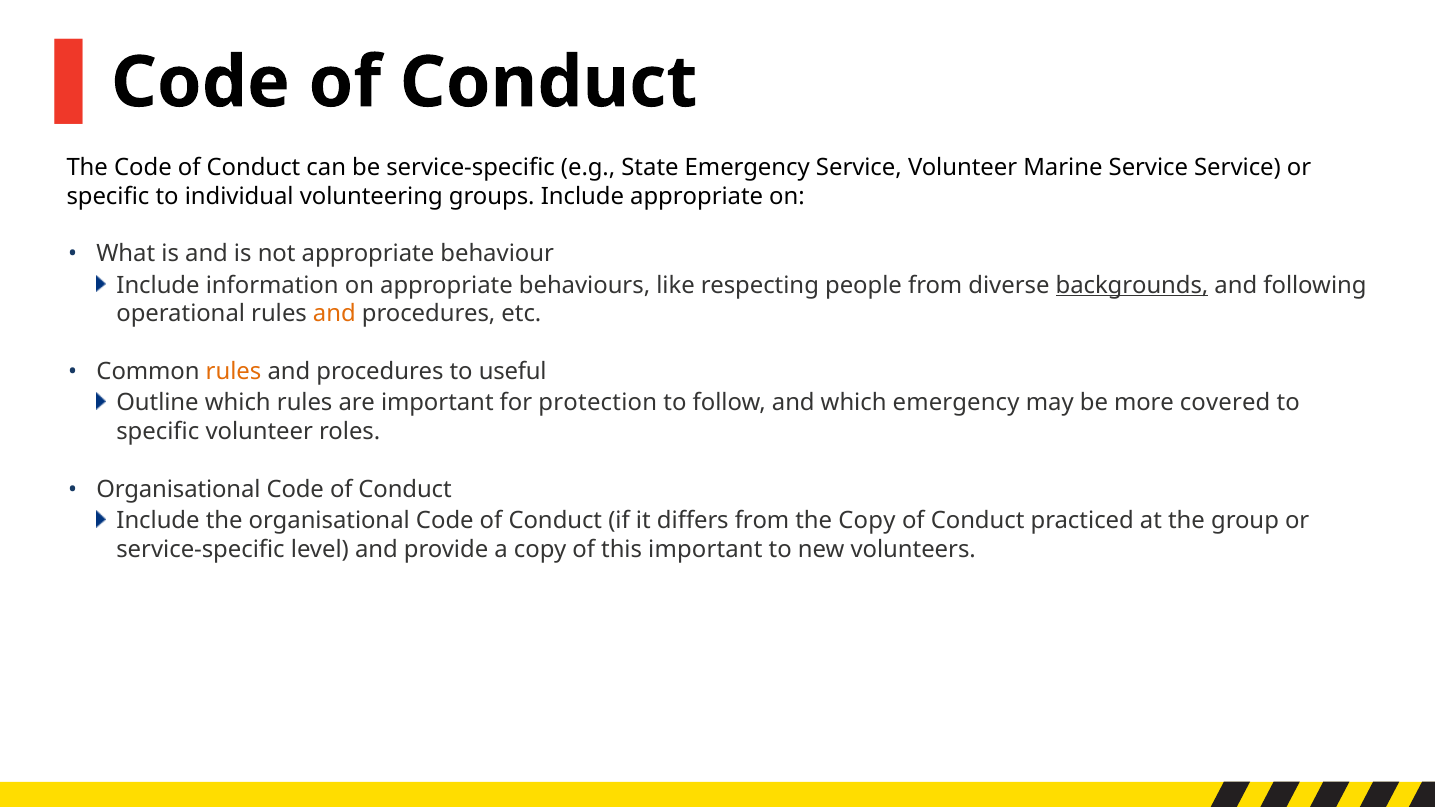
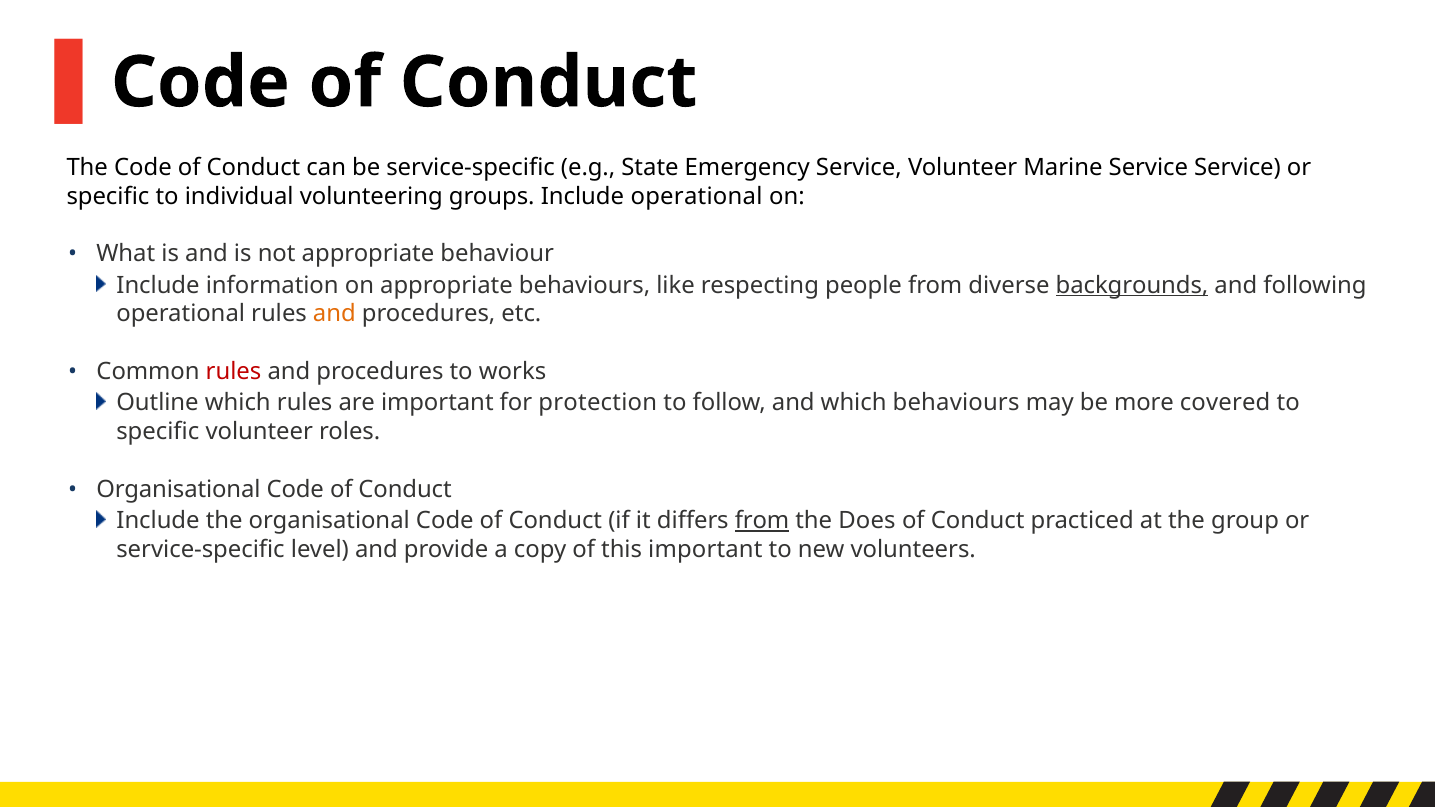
Include appropriate: appropriate -> operational (697, 196)
rules colour: orange -> red (234, 372)
useful: useful -> works (513, 372)
which emergency: emergency -> behaviours (956, 403)
from underline: none -> present (762, 521)
the Copy: Copy -> Does (867, 521)
